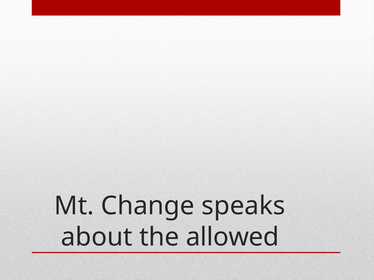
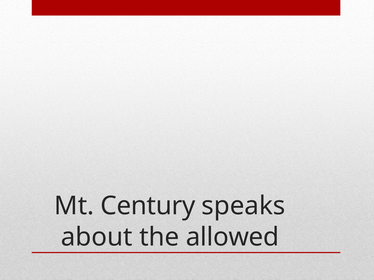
Change: Change -> Century (148, 206)
